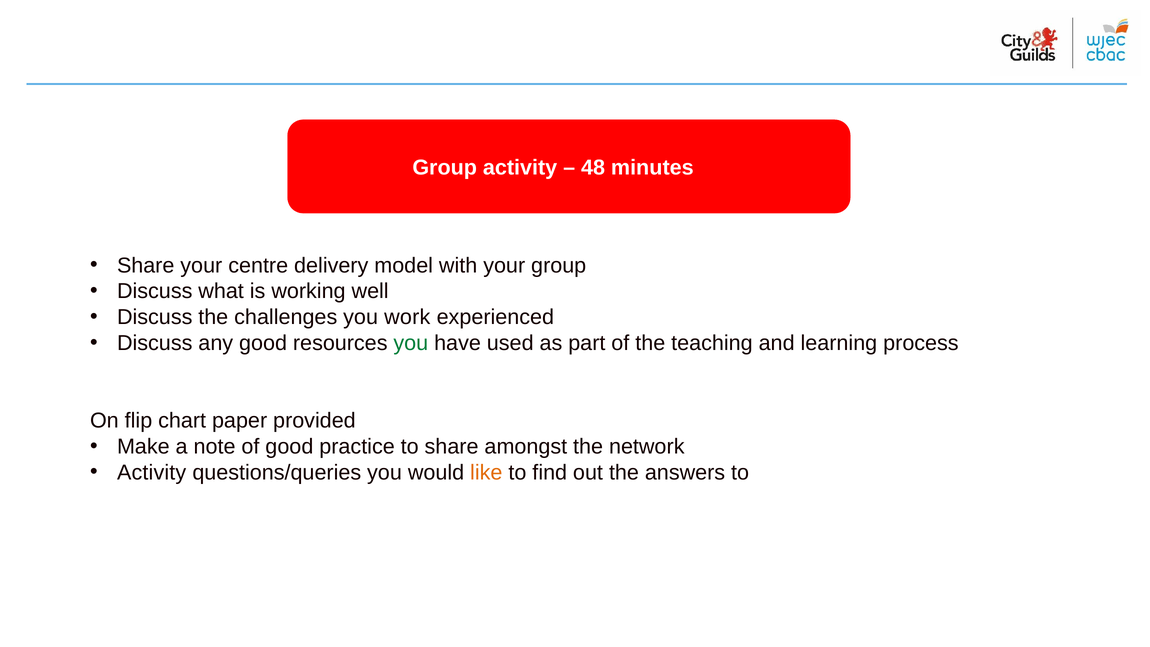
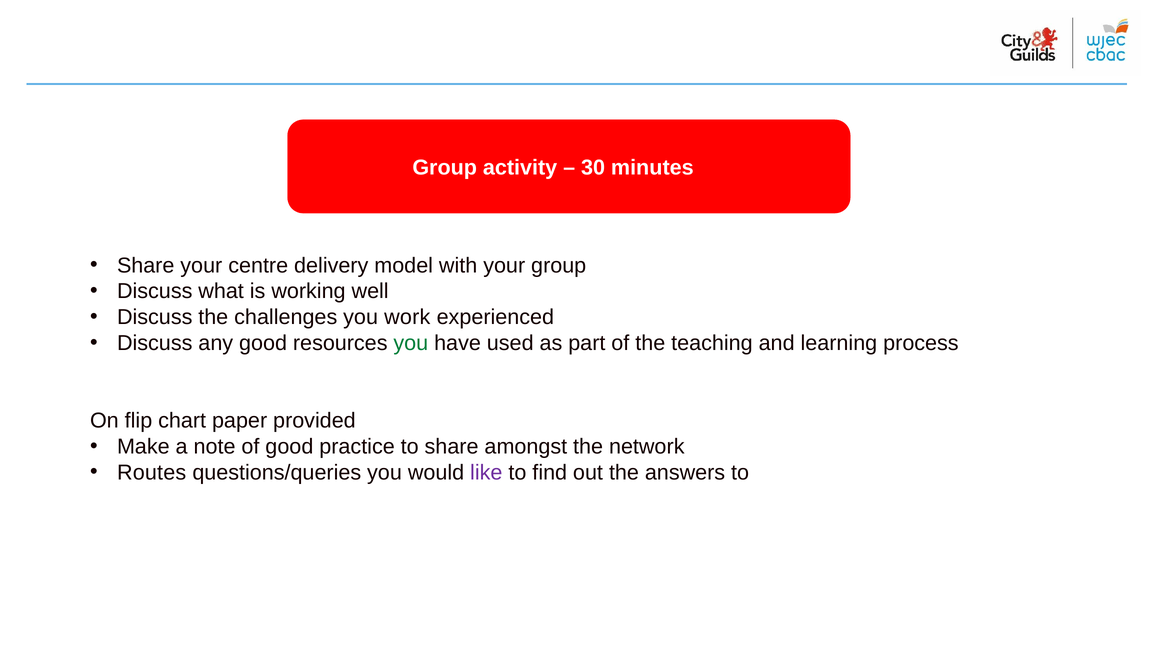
48: 48 -> 30 (593, 168)
Activity: Activity -> Routes (152, 472)
like colour: orange -> purple (486, 472)
